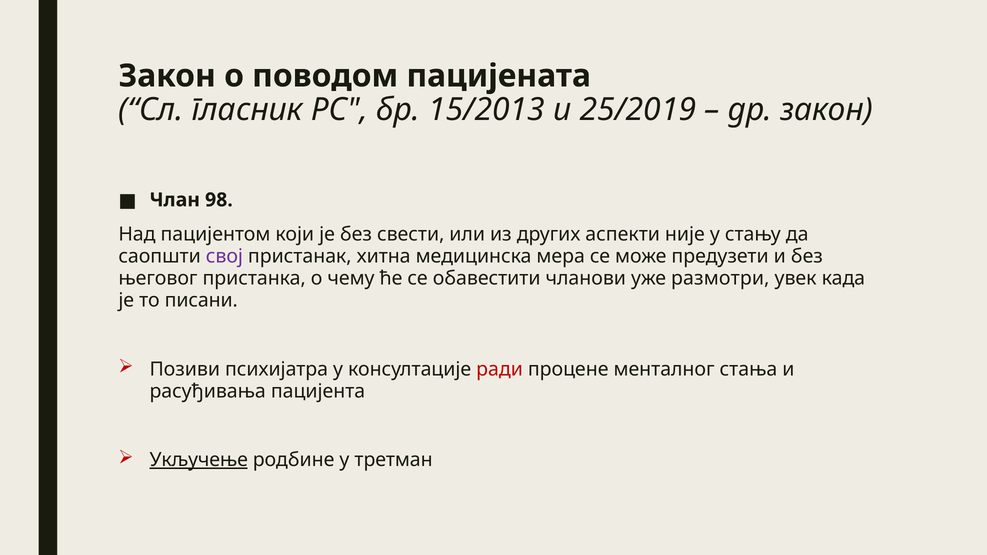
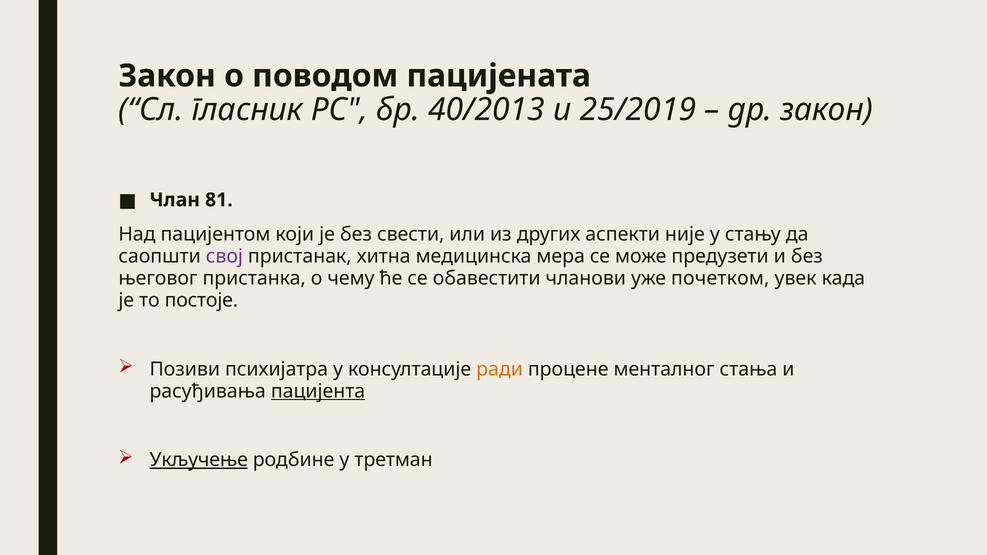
15/2013: 15/2013 -> 40/2013 (487, 110)
98: 98 -> 81 (219, 200)
размотри: размотри -> почетком (720, 278)
писани: писани -> постоје (201, 300)
ради colour: red -> orange (500, 369)
пацијента underline: none -> present (318, 391)
